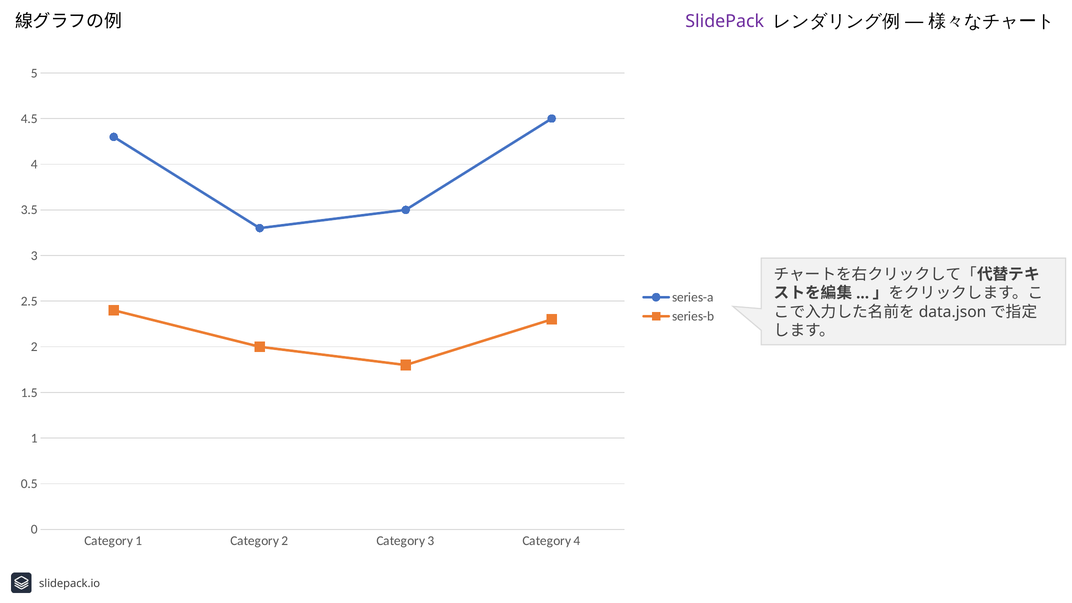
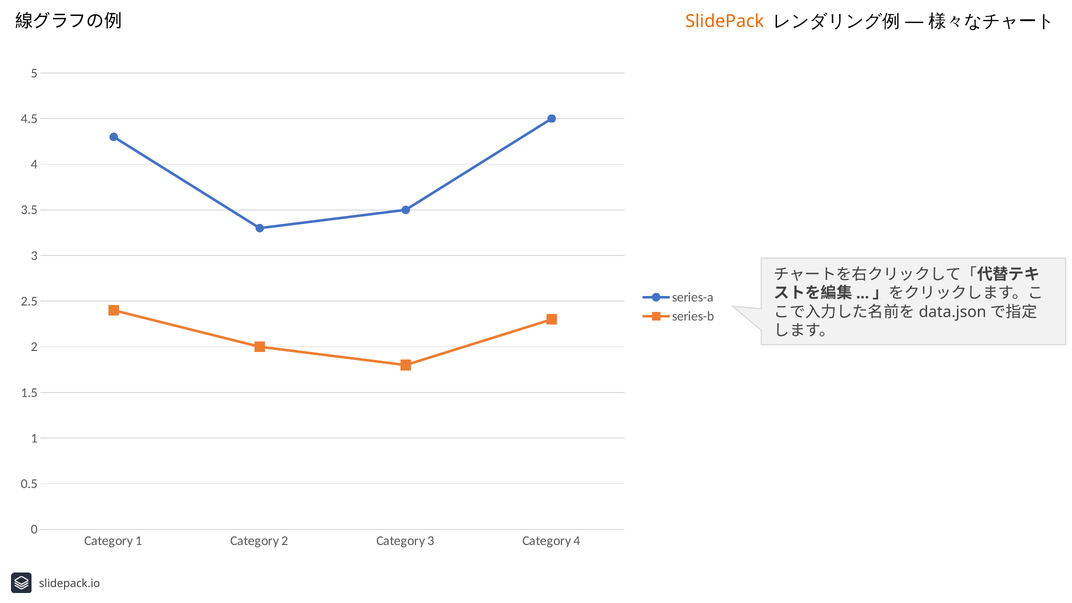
SlidePack colour: purple -> orange (725, 21)
